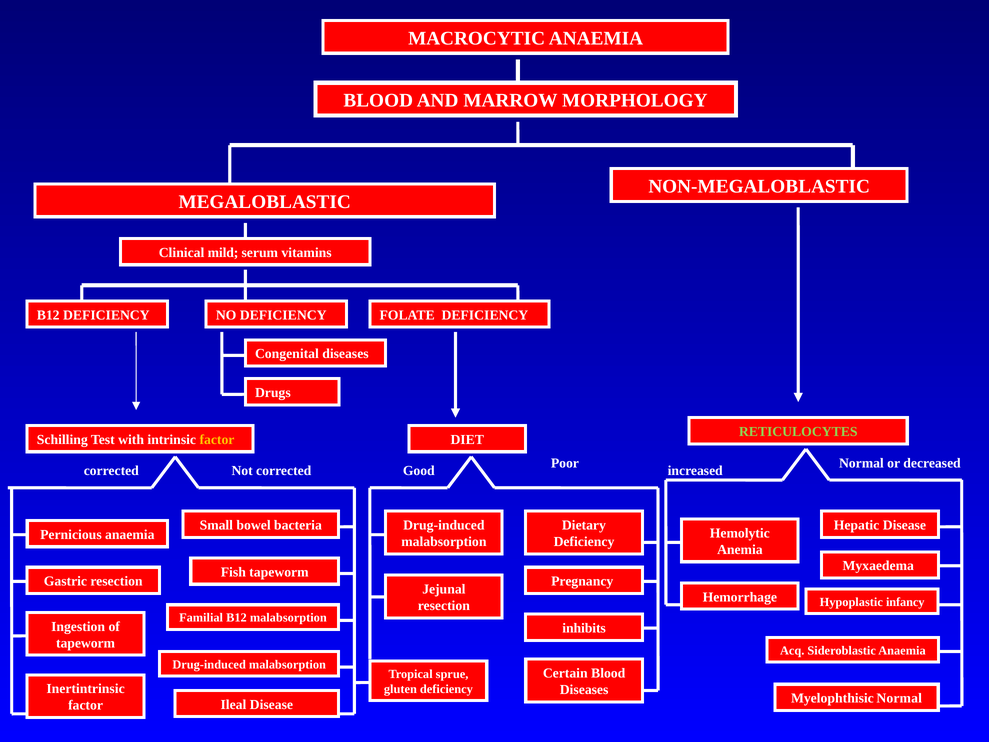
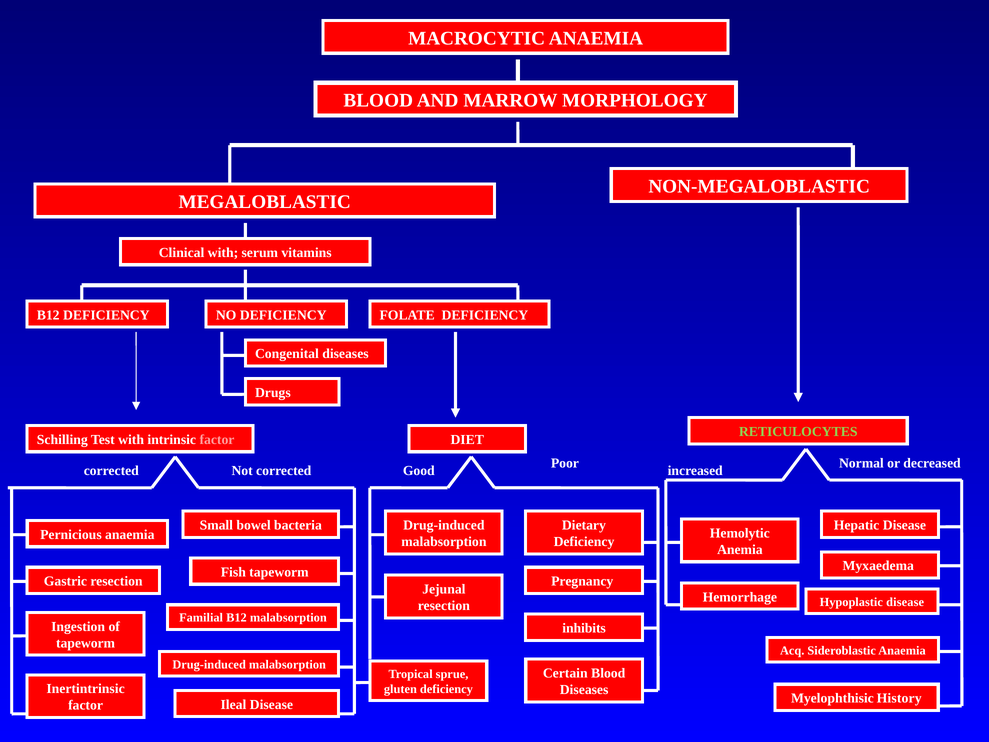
Clinical mild: mild -> with (223, 253)
factor colour: yellow -> pink (217, 440)
Hypoplastic infancy: infancy -> disease (905, 602)
Myelophthisic Normal: Normal -> History (899, 698)
